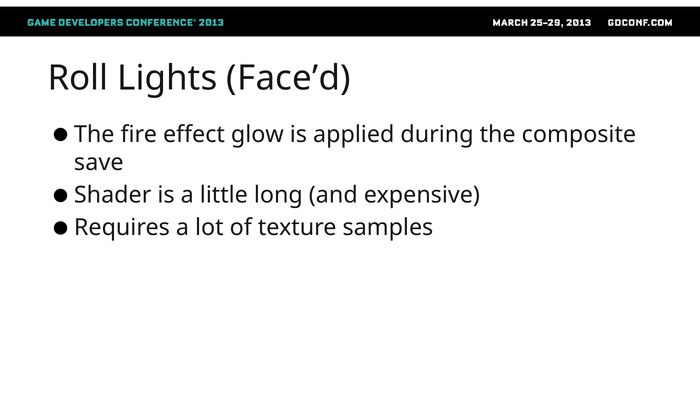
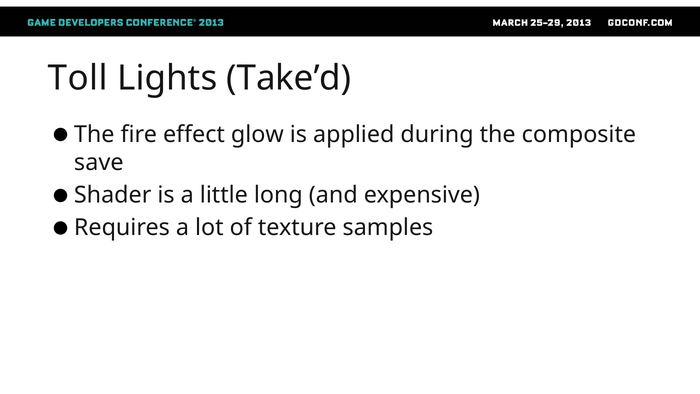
Roll: Roll -> Toll (78, 78)
Face’d: Face’d -> Take’d (289, 78)
